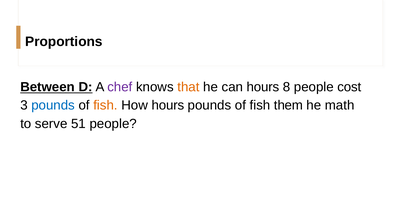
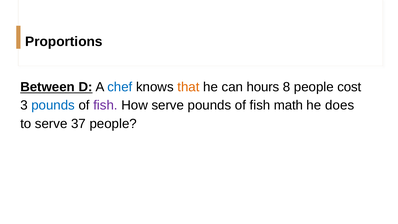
chef colour: purple -> blue (120, 87)
fish colour: orange -> purple (105, 105)
How hours: hours -> serve (168, 105)
them: them -> math (289, 105)
math: math -> does (340, 105)
51: 51 -> 37 (78, 124)
